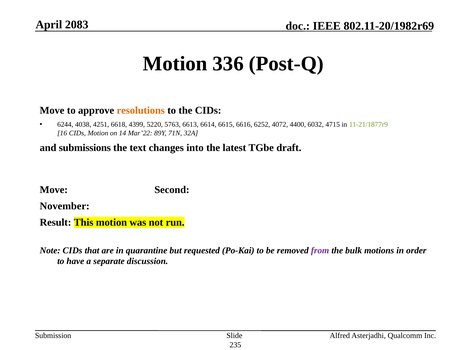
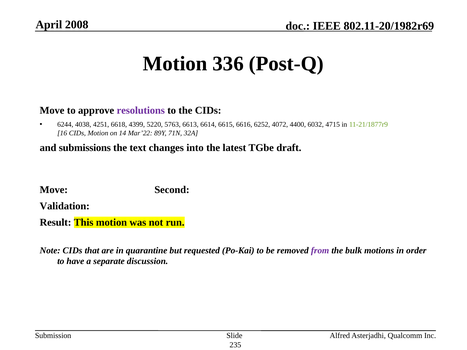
2083: 2083 -> 2008 (77, 25)
resolutions colour: orange -> purple (141, 110)
November: November -> Validation (65, 206)
